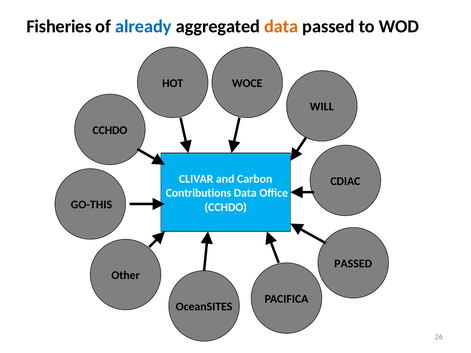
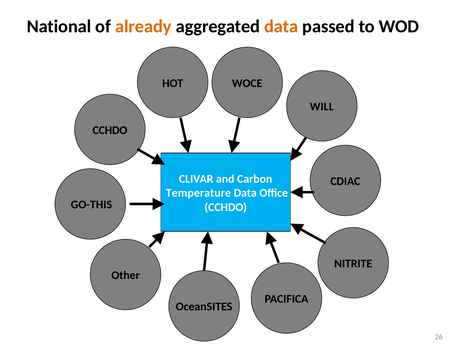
Fisheries: Fisheries -> National (59, 26)
already colour: blue -> orange (143, 26)
Contributions: Contributions -> Temperature (198, 193)
PASSED: PASSED -> NITRITE (353, 264)
